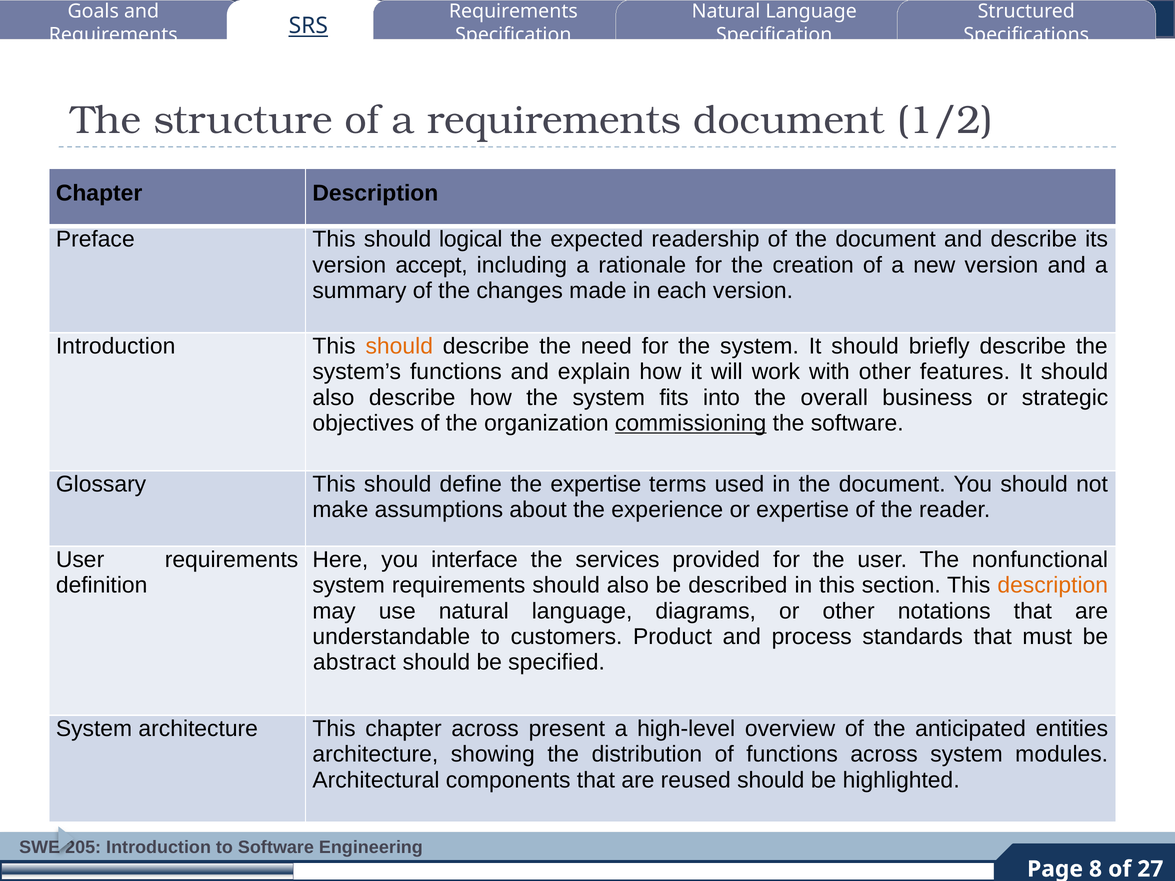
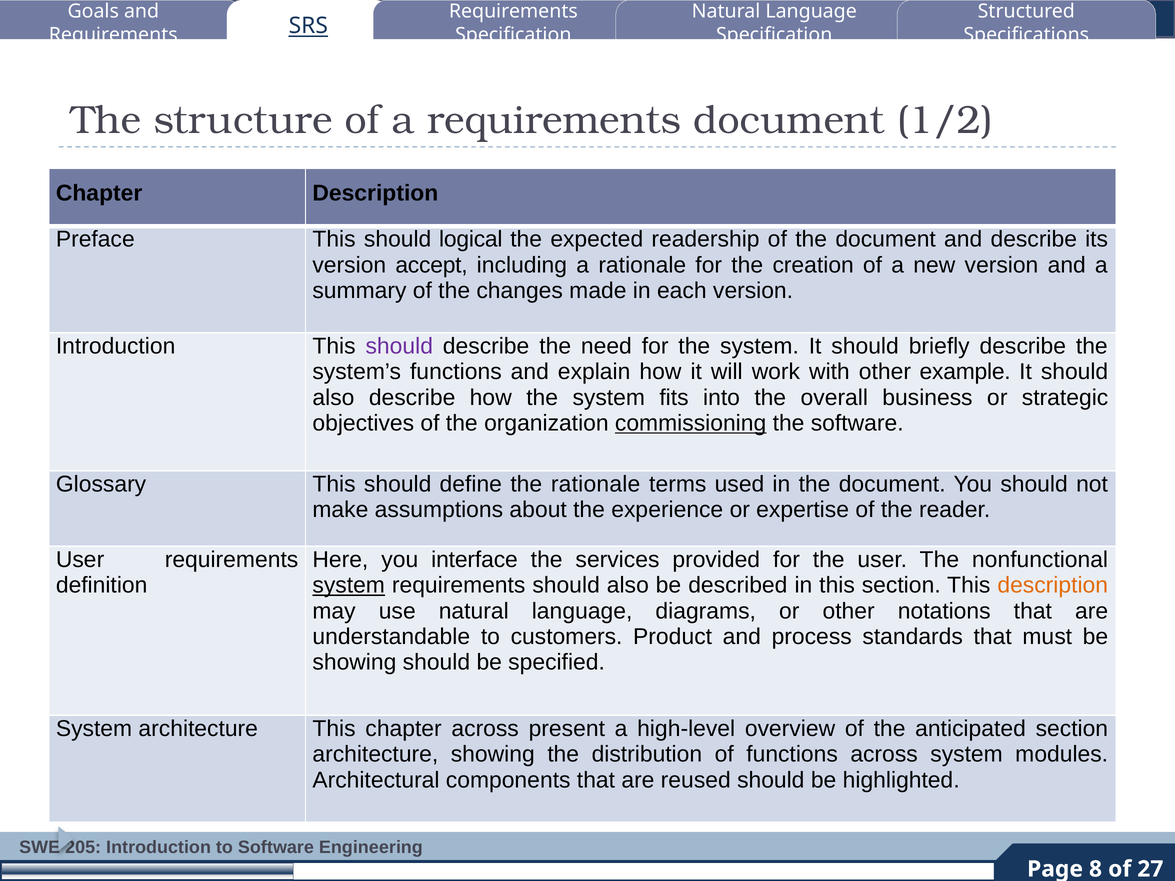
should colour: orange -> purple (399, 346)
features: features -> example (965, 372)
the expertise: expertise -> rationale (596, 484)
system underline: none -> present (349, 585)
abstract: abstract -> showing (354, 662)
anticipated entities: entities -> section (1072, 729)
